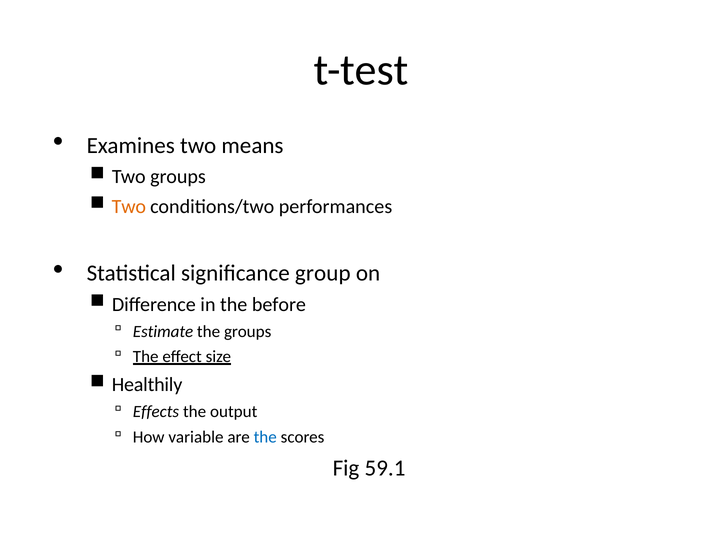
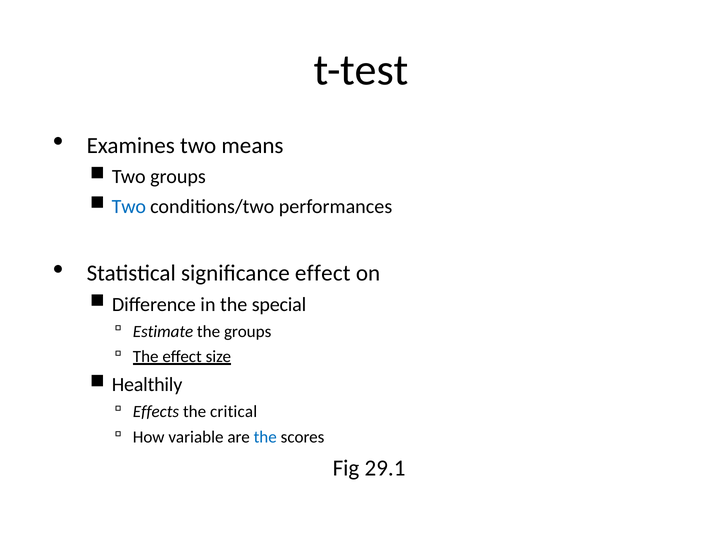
Two colour: orange -> blue (129, 206)
significance group: group -> effect (323, 273)
before: before -> special (279, 304)
output: output -> critical (234, 411)
59.1: 59.1 -> 29.1 (385, 468)
